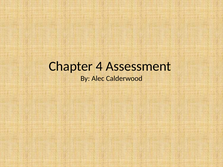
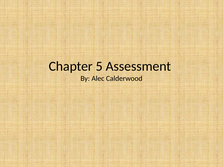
4: 4 -> 5 (99, 66)
